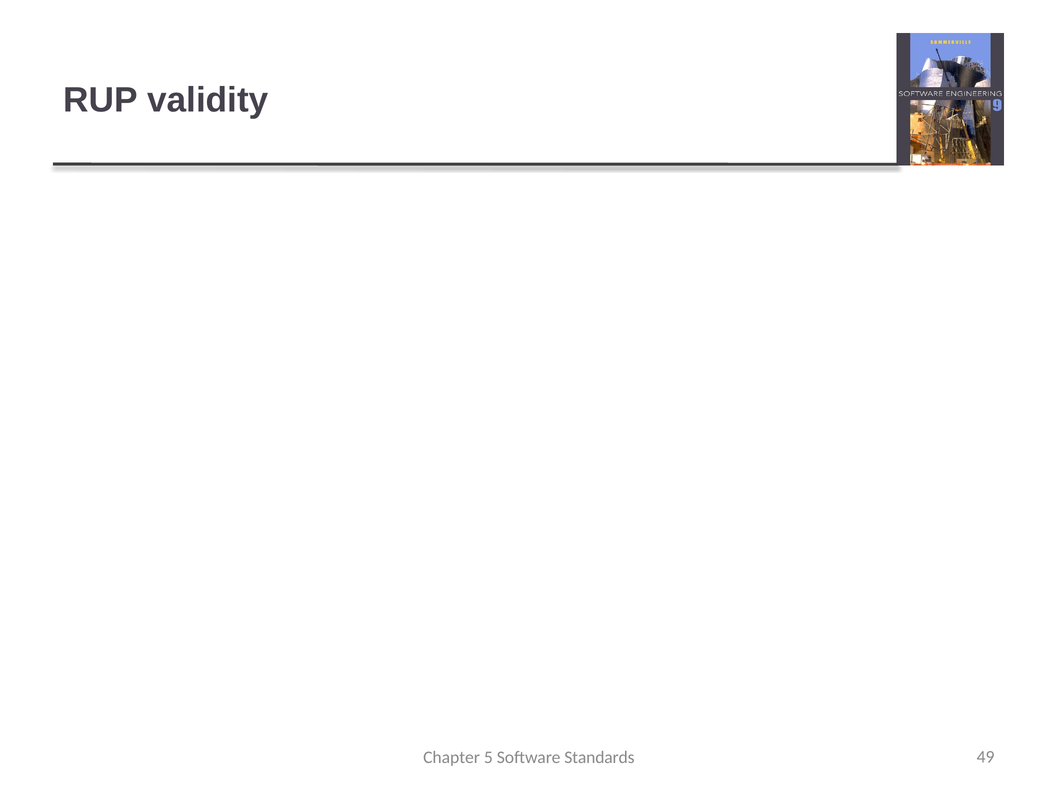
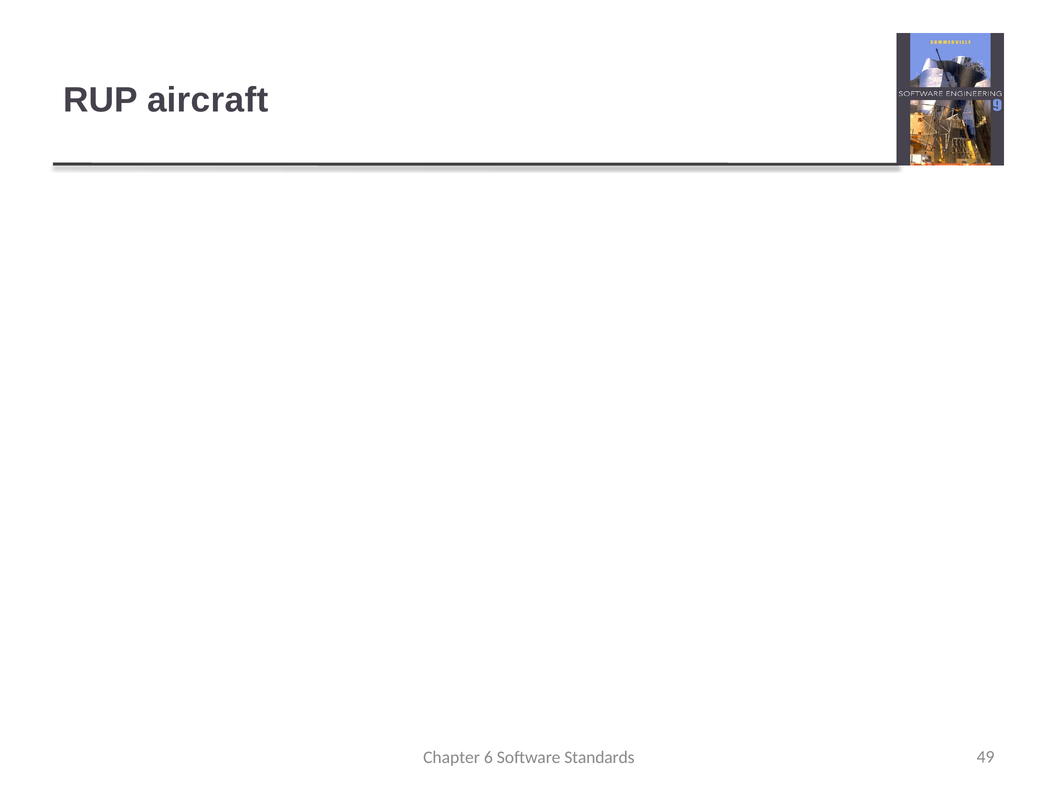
validity: validity -> aircraft (208, 100)
5: 5 -> 6 (488, 758)
